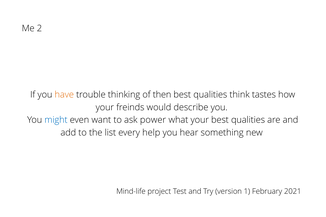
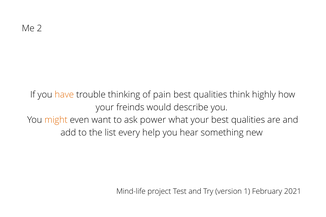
then: then -> pain (162, 95)
tastes: tastes -> highly (264, 95)
might colour: blue -> orange (56, 120)
